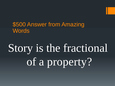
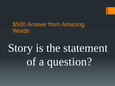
fractional: fractional -> statement (86, 48)
property: property -> question (70, 62)
